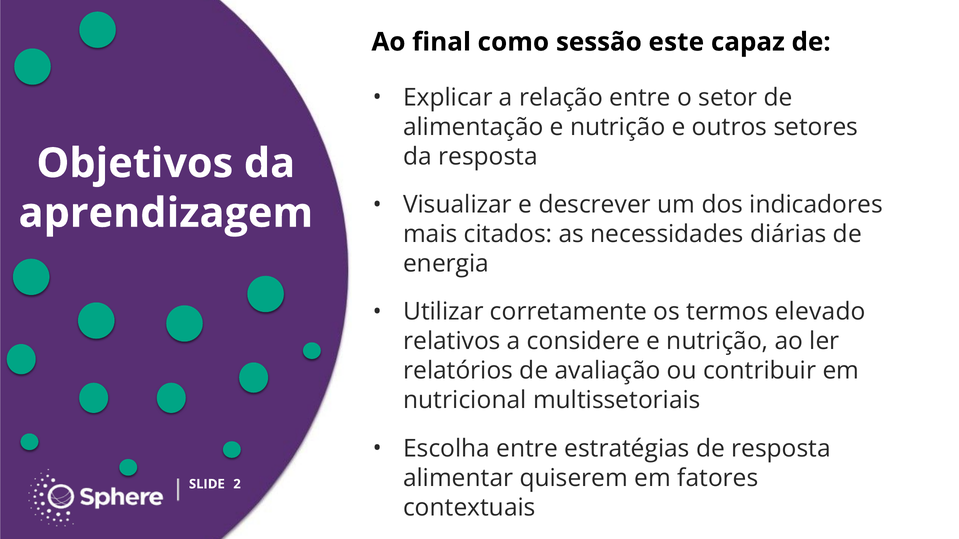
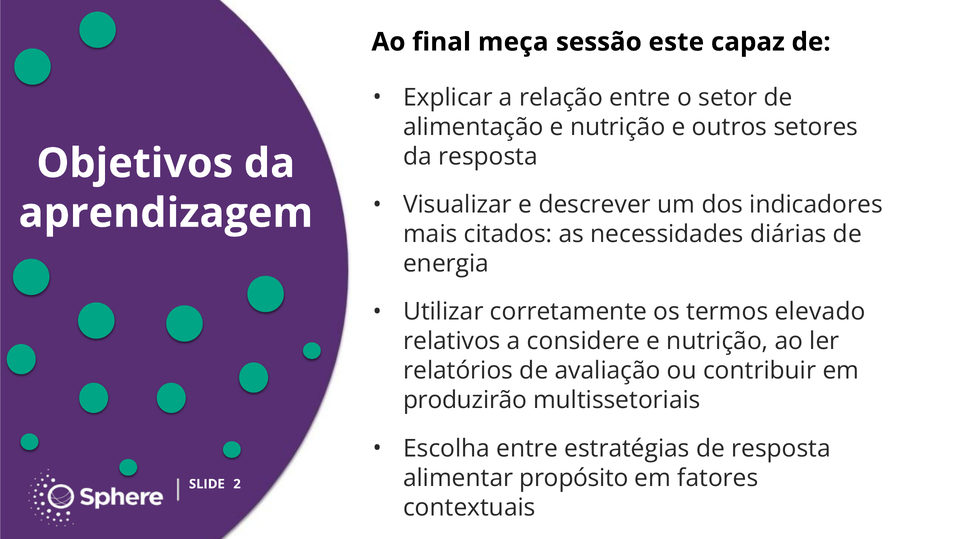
como: como -> meça (513, 42)
nutricional: nutricional -> produzirão (465, 401)
quiserem: quiserem -> propósito (574, 478)
